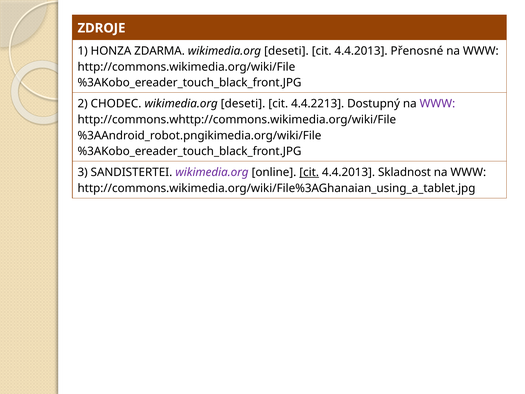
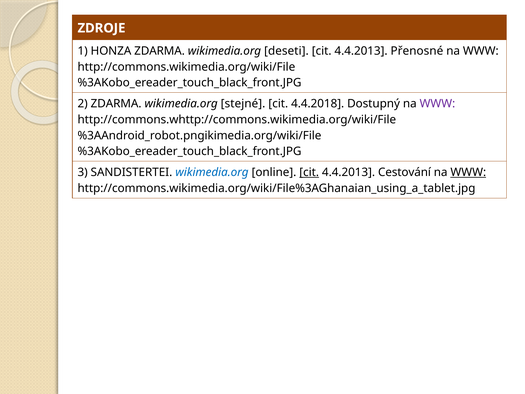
2 CHODEC: CHODEC -> ZDARMA (116, 104)
deseti: deseti -> stejné (243, 104)
4.4.2213: 4.4.2213 -> 4.4.2018 (318, 104)
wikimedia.org colour: purple -> blue (212, 172)
Skladnost: Skladnost -> Cestování (404, 172)
WWW underline: none -> present (468, 172)
